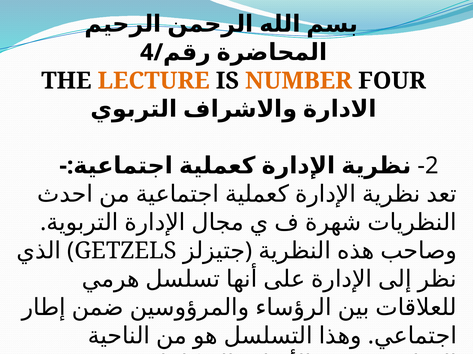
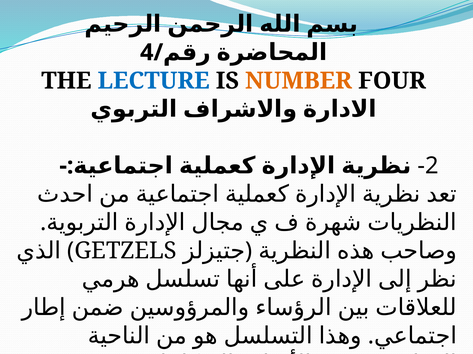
LECTURE colour: orange -> blue (154, 81)
